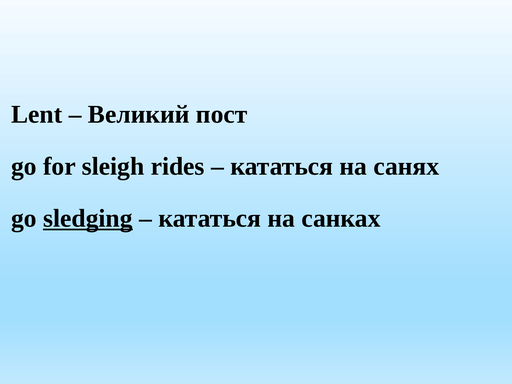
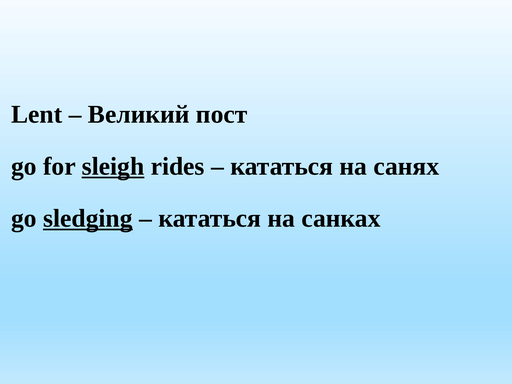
sleigh underline: none -> present (113, 166)
